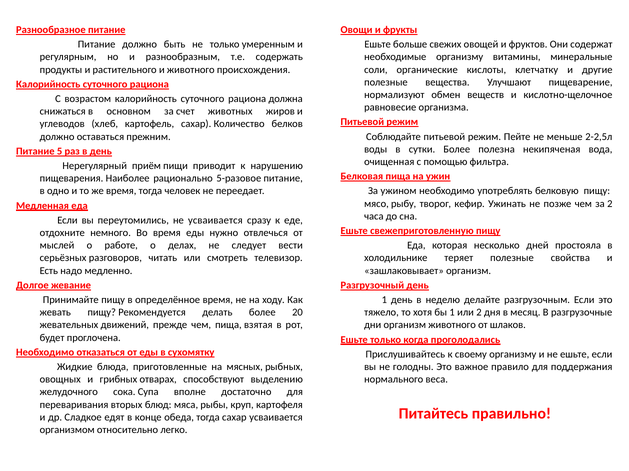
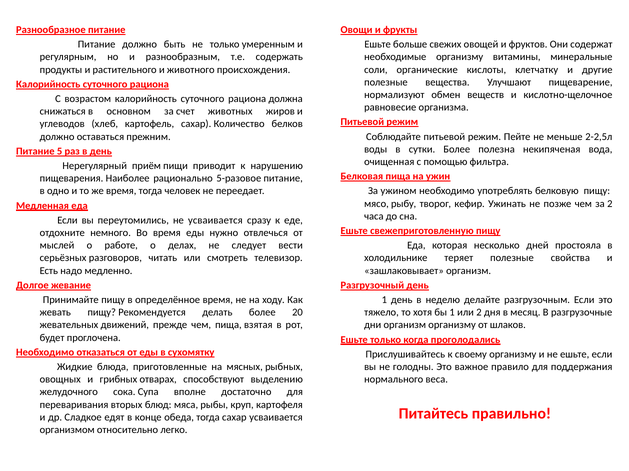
организм животного: животного -> организму (452, 326)
